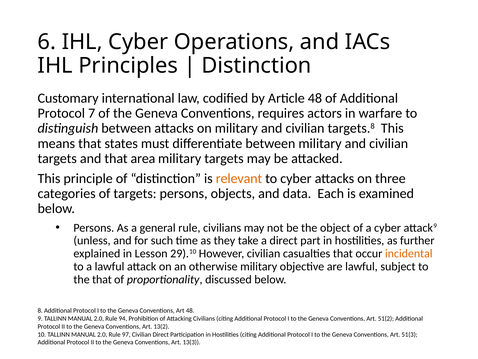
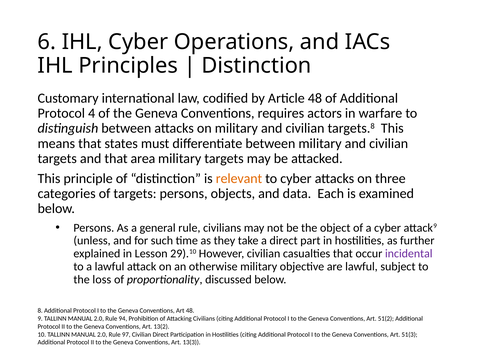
7: 7 -> 4 (92, 113)
incidental colour: orange -> purple (409, 253)
the that: that -> loss (102, 279)
